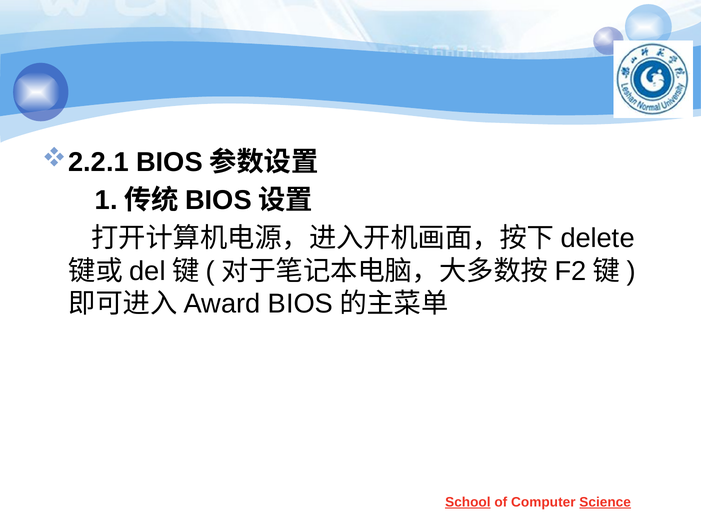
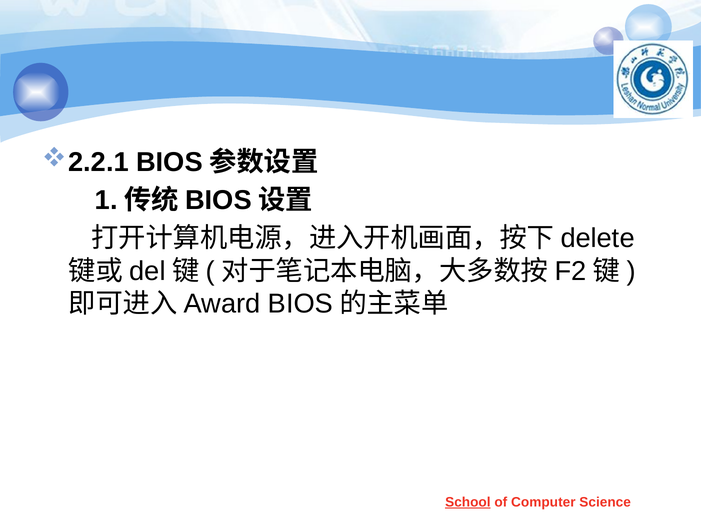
Science underline: present -> none (605, 502)
